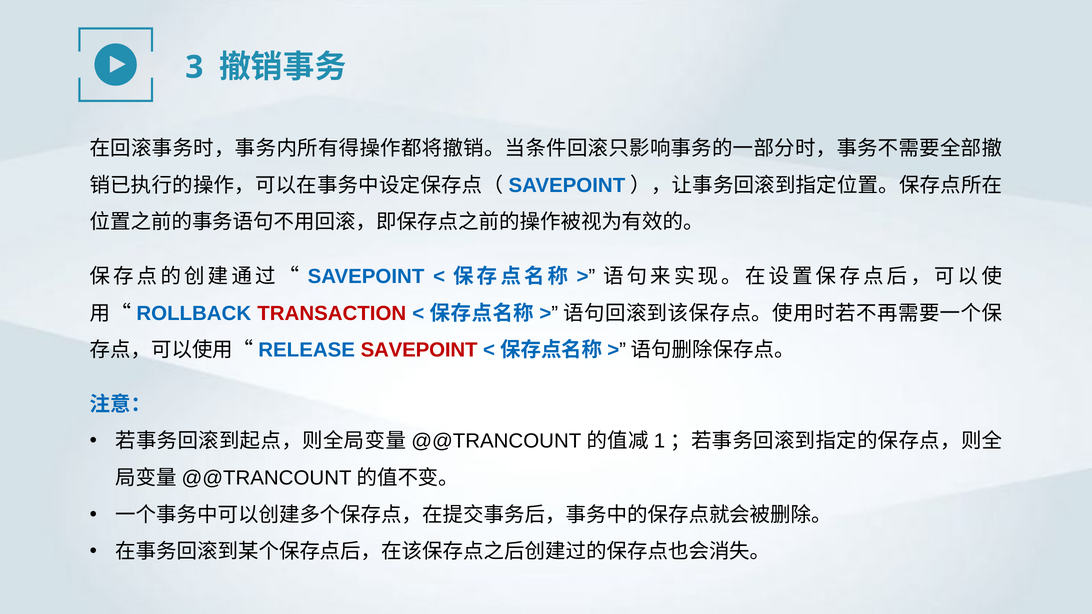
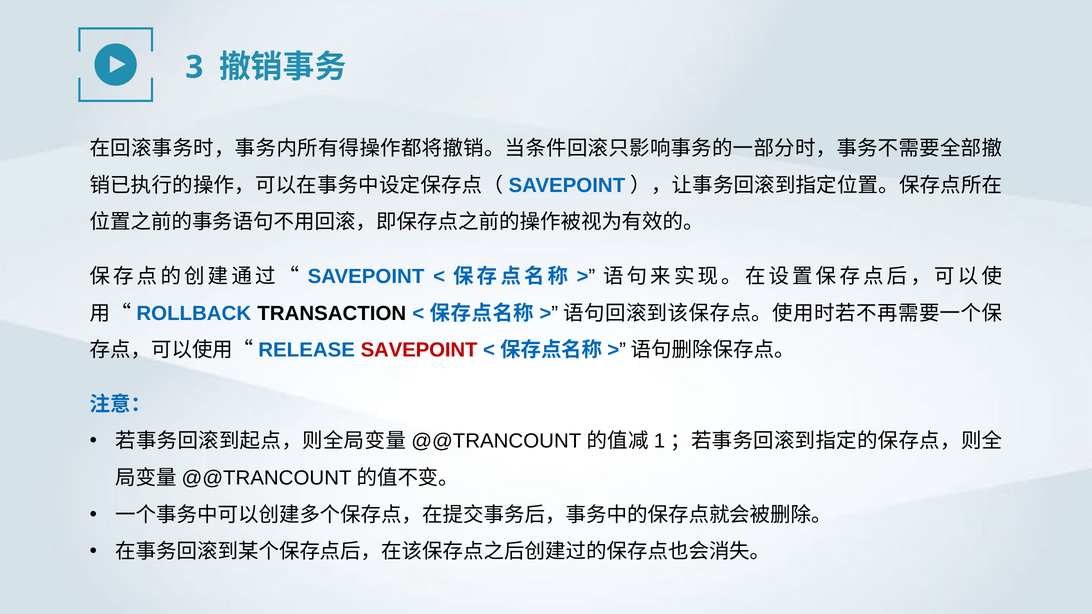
TRANSACTION colour: red -> black (332, 313)
